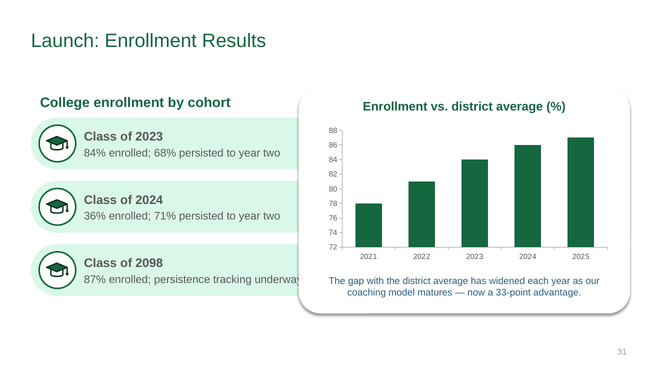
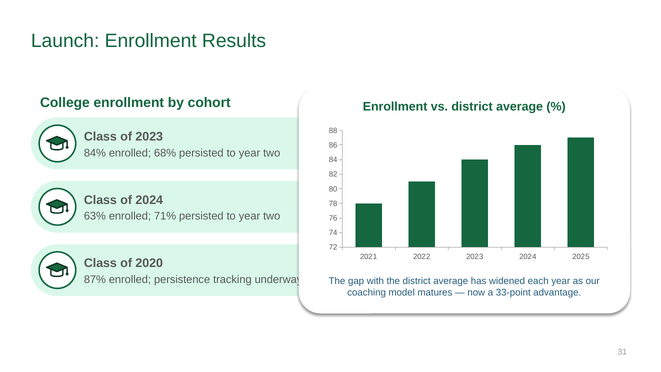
36%: 36% -> 63% (95, 216)
2098: 2098 -> 2020 (149, 263)
